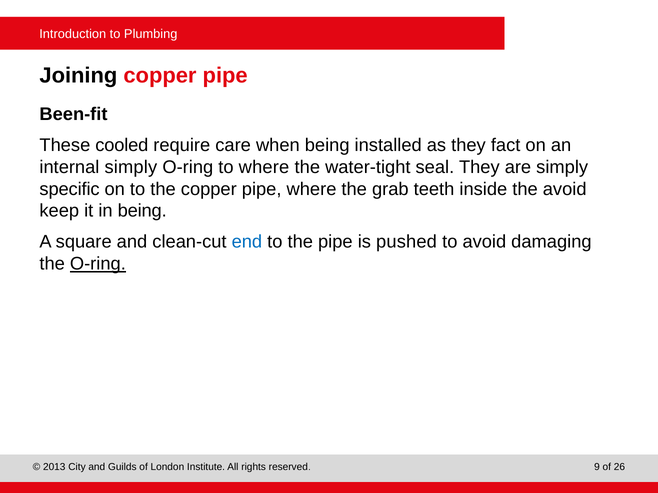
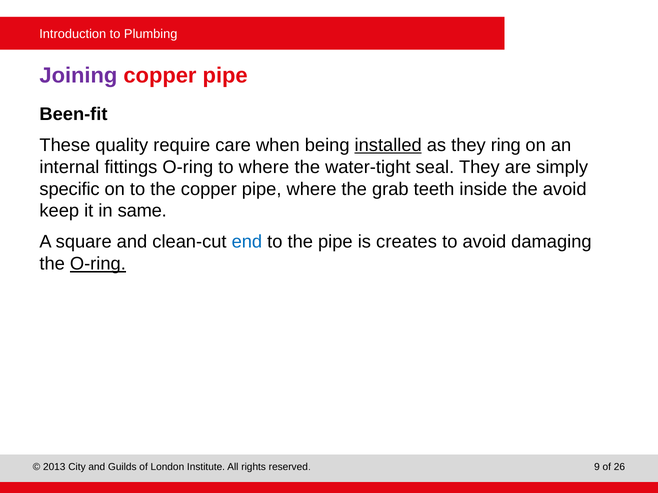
Joining colour: black -> purple (78, 76)
cooled: cooled -> quality (122, 145)
installed underline: none -> present (388, 145)
fact: fact -> ring (506, 145)
internal simply: simply -> fittings (131, 167)
in being: being -> same (142, 211)
pushed: pushed -> creates (407, 242)
